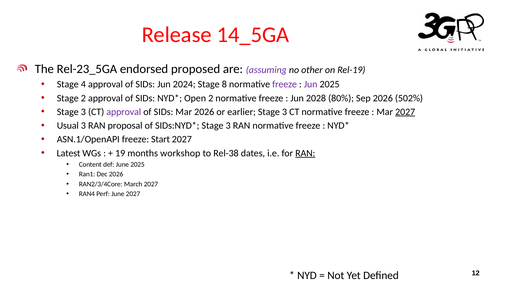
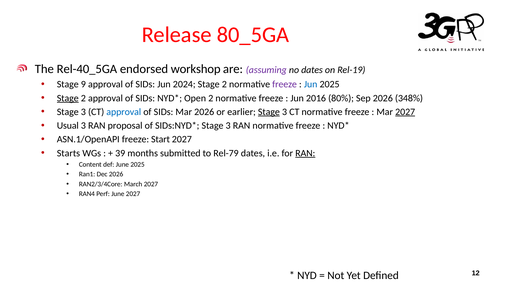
14_5GA: 14_5GA -> 80_5GA (253, 35)
Rel-23_5GA: Rel-23_5GA -> Rel-40_5GA (87, 69)
proposed: proposed -> workshop (196, 69)
no other: other -> dates (312, 70)
4: 4 -> 9 (83, 84)
2024 Stage 8: 8 -> 2 (224, 84)
Jun colour: purple -> blue (311, 84)
Stage underline: none -> present (68, 98)
2028: 2028 -> 2016 (316, 98)
502%: 502% -> 348% (409, 98)
approval colour: purple -> blue (124, 112)
Stage underline: none -> present (269, 112)
Latest: Latest -> Starts (68, 153)
19: 19 -> 39 (120, 153)
workshop: workshop -> submitted (180, 153)
Rel-38: Rel-38 -> Rel-79 (226, 153)
